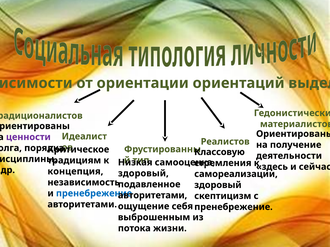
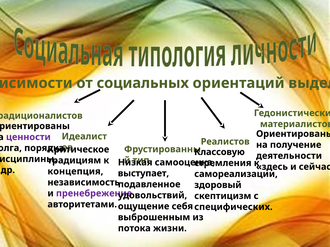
ориентации: ориентации -> социальных (143, 83)
здоровый: здоровый -> выступает (143, 174)
пренебрежение colour: blue -> purple (94, 194)
авторитетами: авторитетами -> удовольствий (153, 196)
пренебрежение: пренебрежение -> специфических (233, 207)
